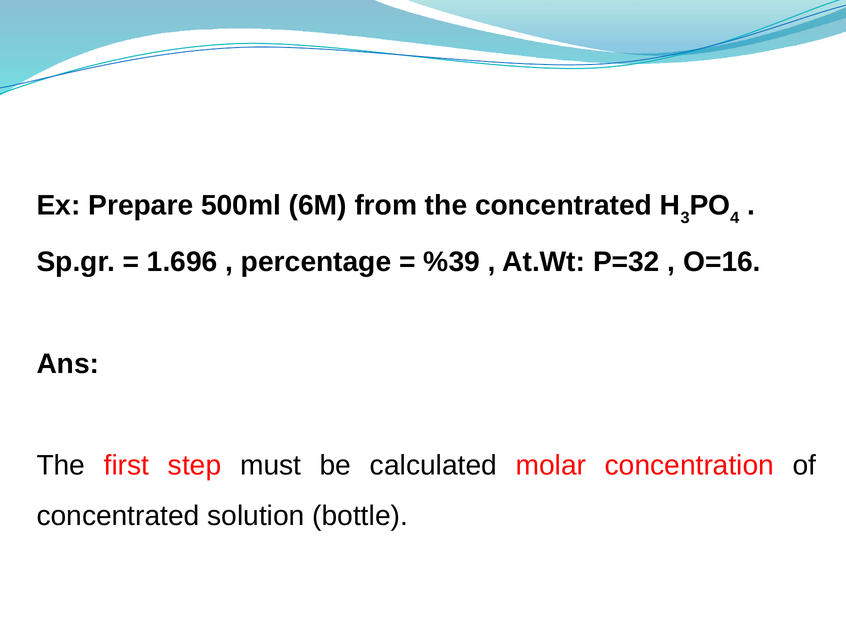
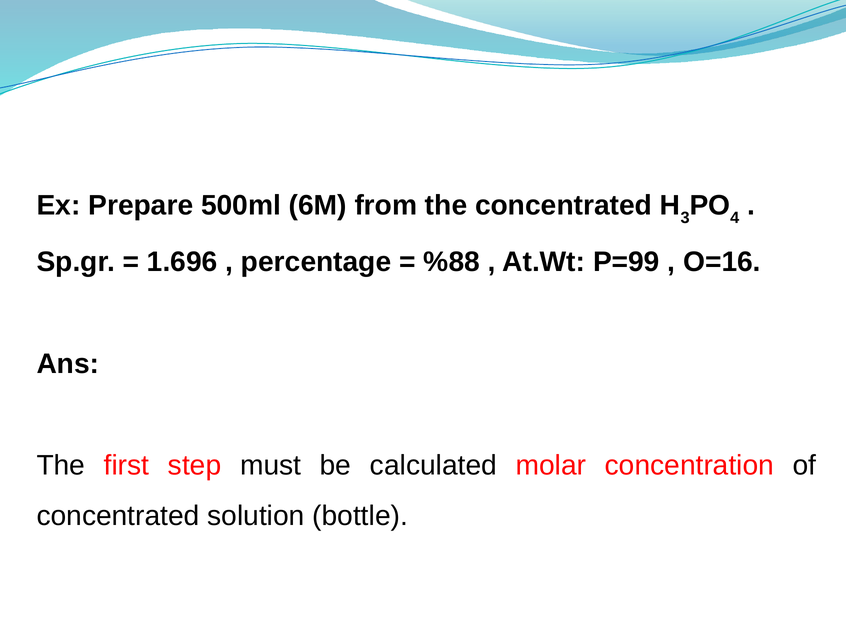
%39: %39 -> %88 (452, 262)
P=32: P=32 -> P=99 (626, 262)
